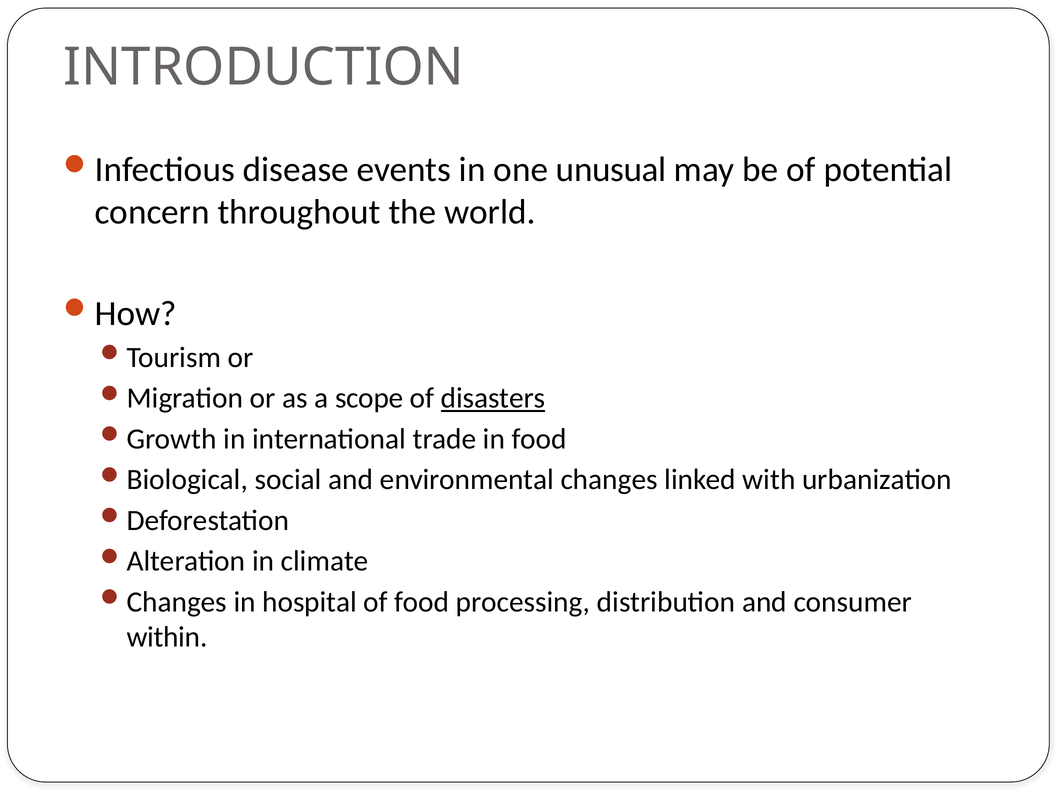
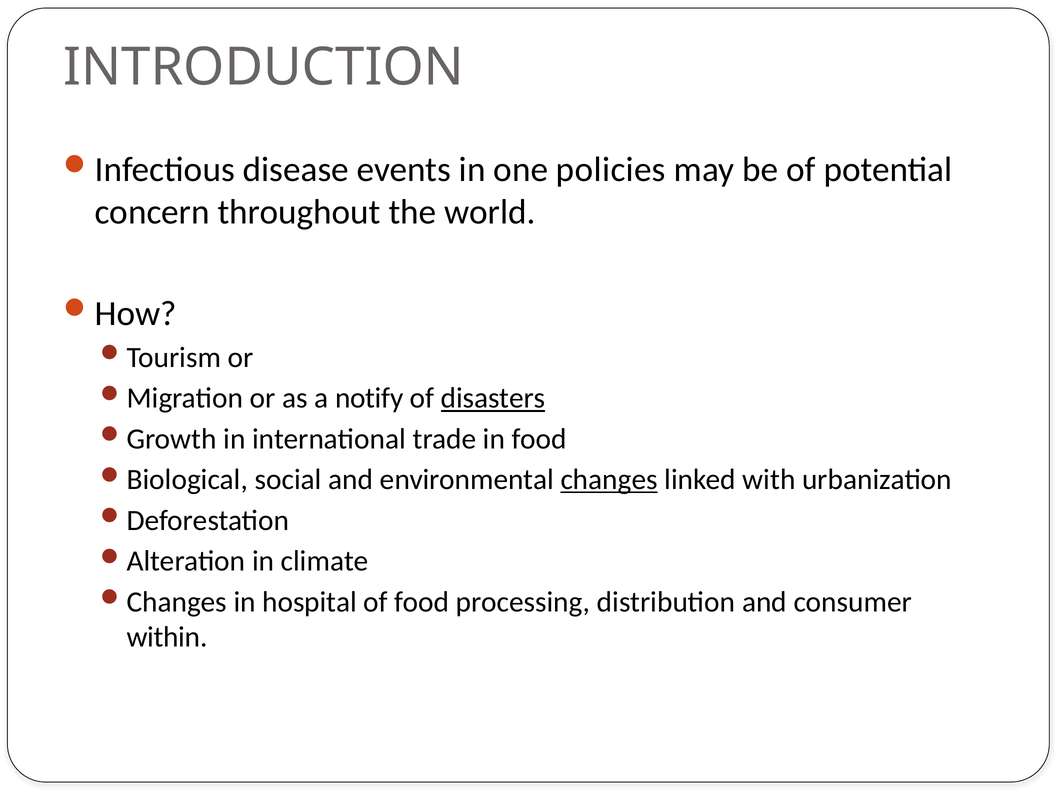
unusual: unusual -> policies (611, 170)
scope: scope -> notify (369, 398)
changes underline: none -> present (609, 480)
